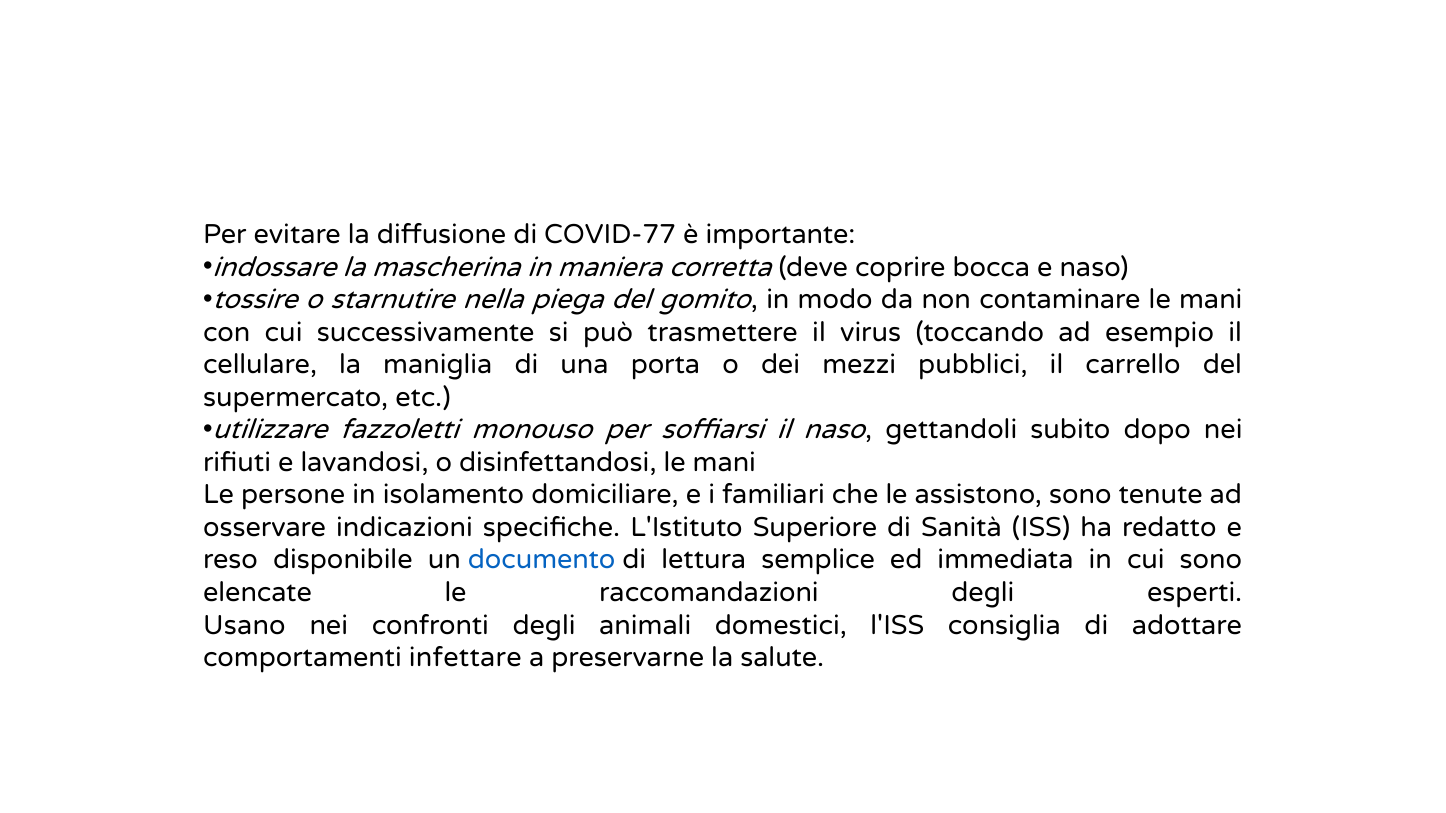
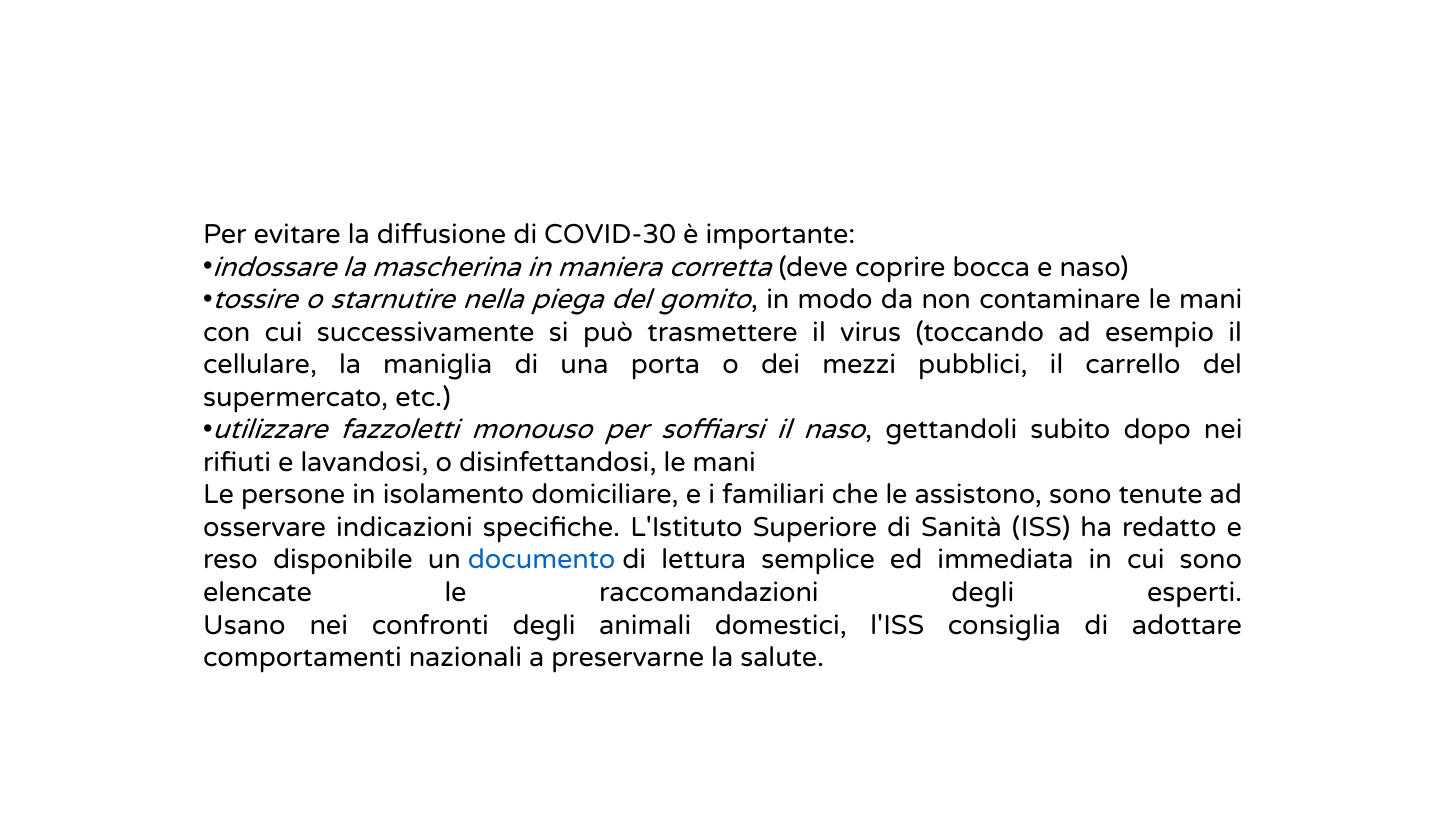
COVID-77: COVID-77 -> COVID-30 (610, 235)
infettare: infettare -> nazionali (465, 658)
